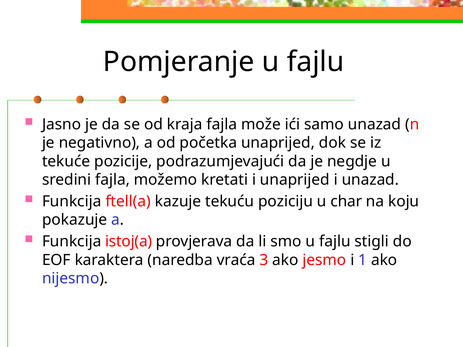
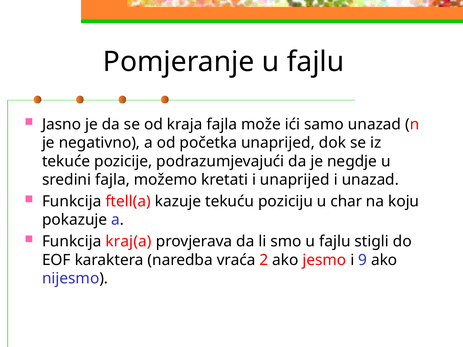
istoj(a: istoj(a -> kraj(a (129, 242)
3: 3 -> 2 (264, 260)
1: 1 -> 9 (363, 260)
